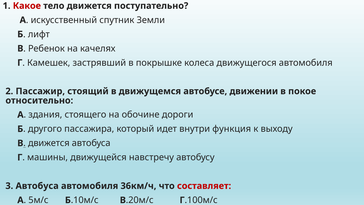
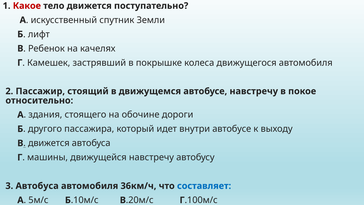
автобусе движении: движении -> навстречу (254, 91)
внутри функция: функция -> автобусе (232, 129)
составляет colour: red -> blue (204, 186)
